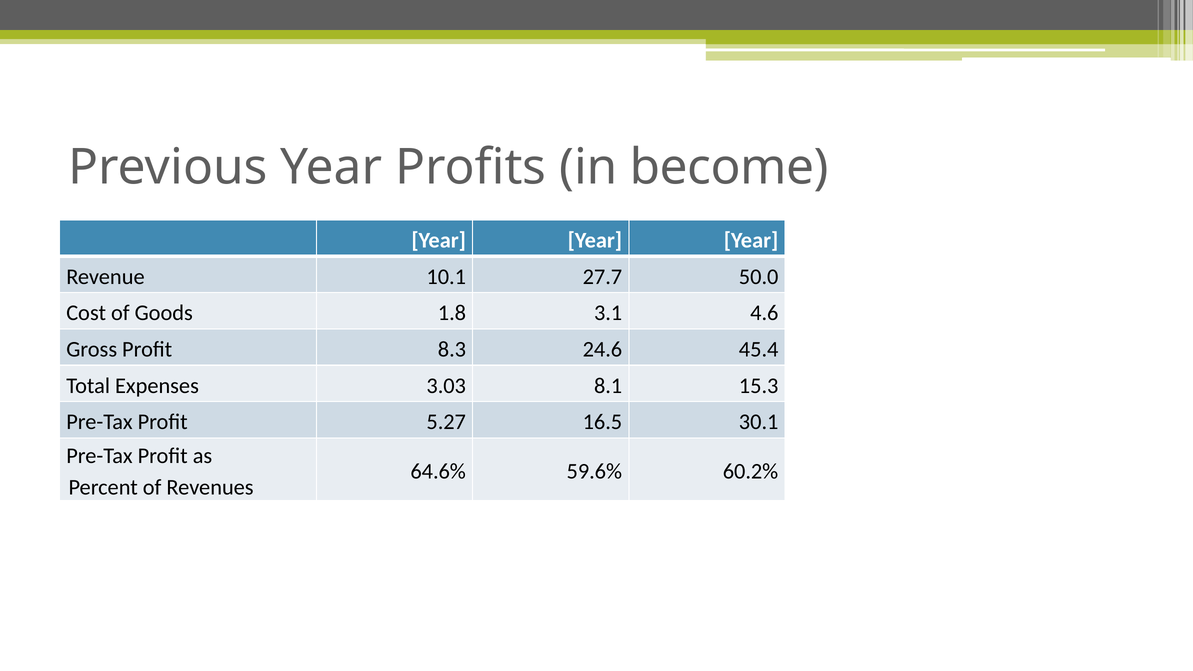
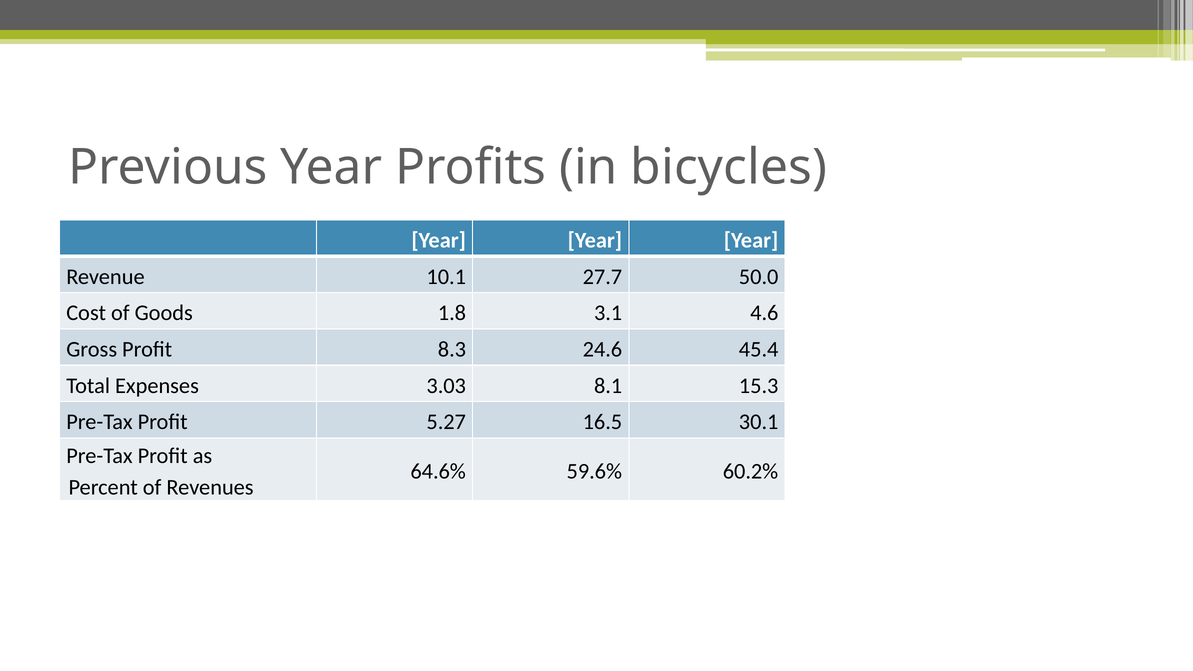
become: become -> bicycles (729, 167)
